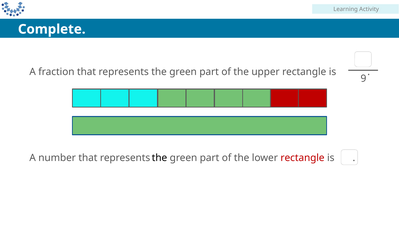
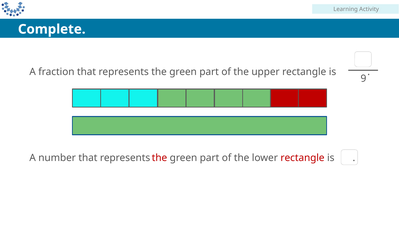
the colour: black -> red (159, 157)
